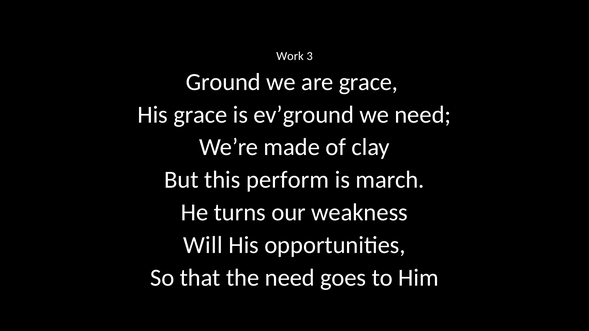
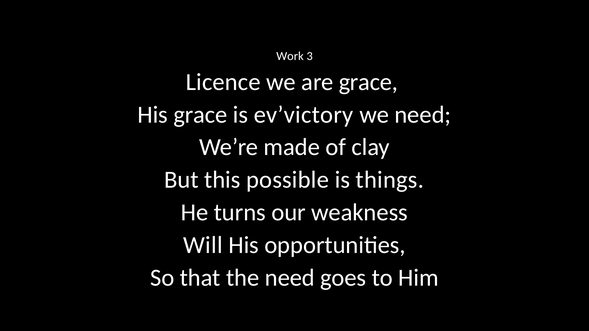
Ground: Ground -> Licence (223, 82)
ev’ground: ev’ground -> ev’victory (304, 115)
perform: perform -> possible (288, 180)
march: march -> things (390, 180)
